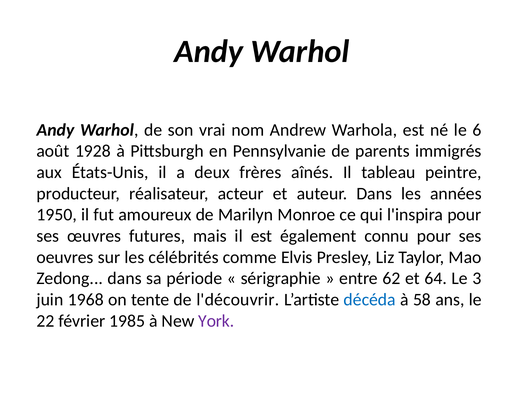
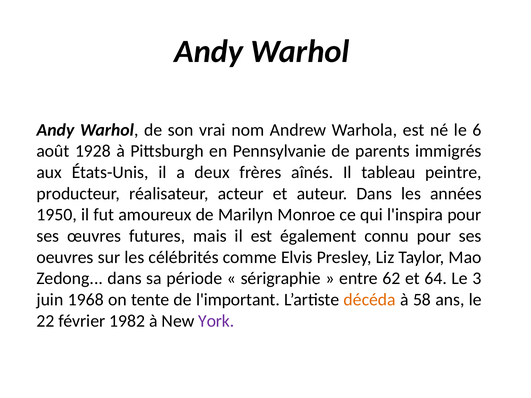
l'découvrir: l'découvrir -> l'important (238, 300)
décéda colour: blue -> orange (370, 300)
1985: 1985 -> 1982 (127, 321)
